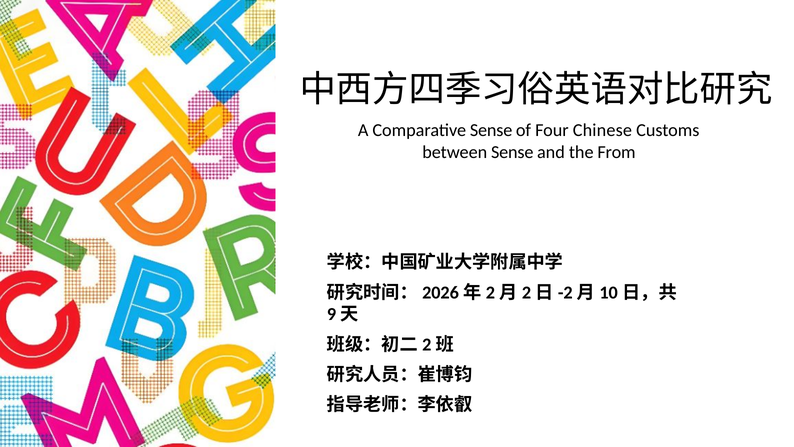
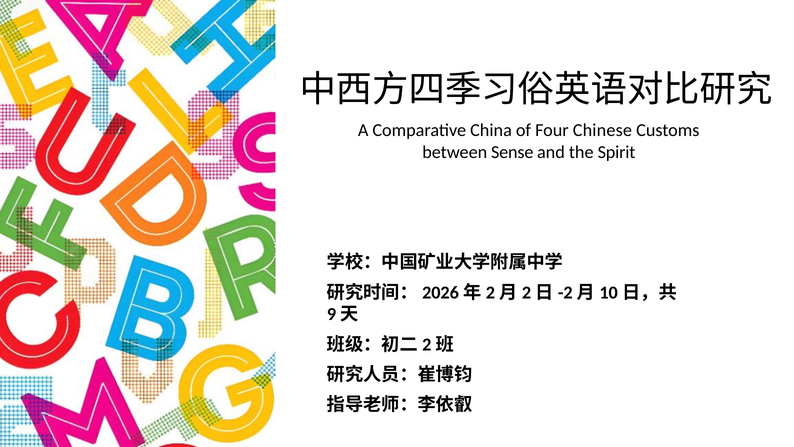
Comparative Sense: Sense -> China (491, 130)
From: From -> Spirit (617, 152)
